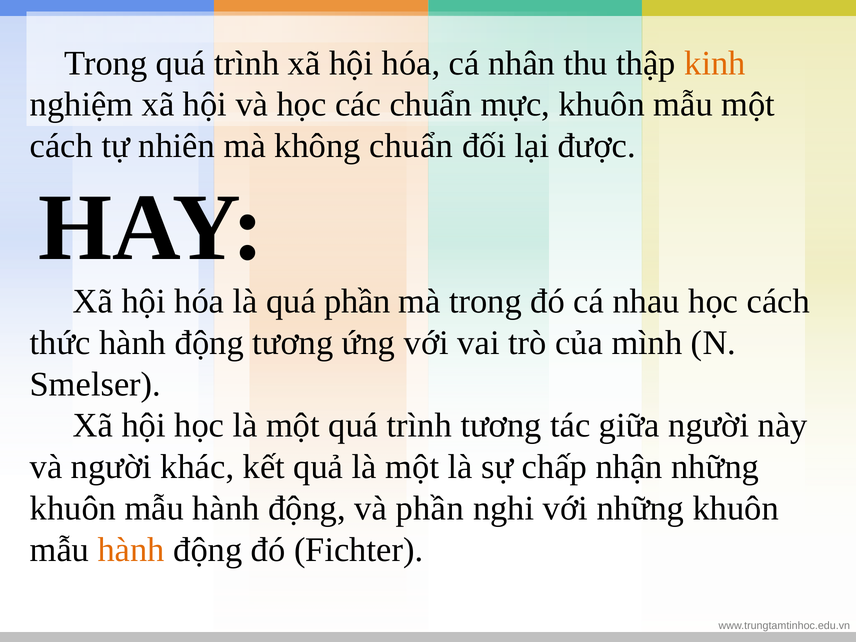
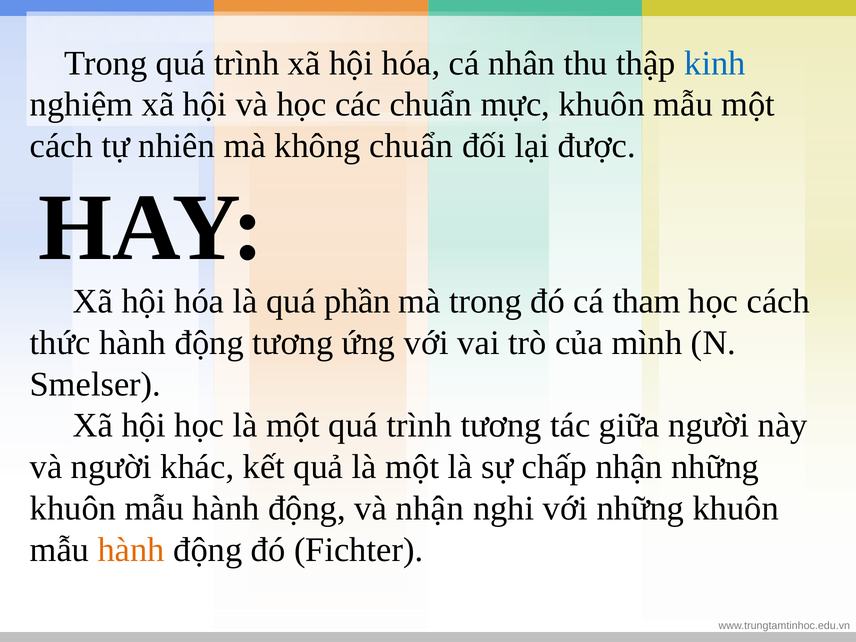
kinh colour: orange -> blue (715, 63)
nhau: nhau -> tham (646, 301)
và phần: phần -> nhận (430, 508)
